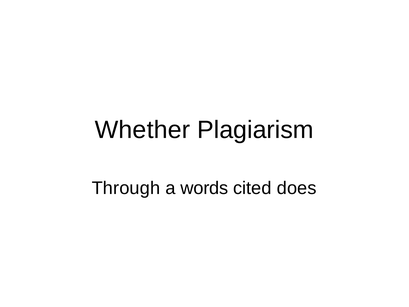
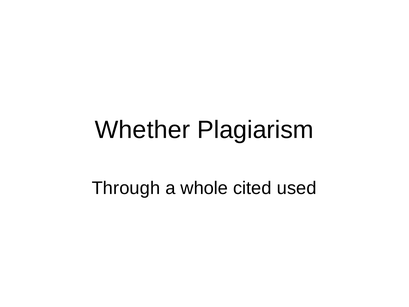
words: words -> whole (204, 188)
does: does -> used (297, 188)
